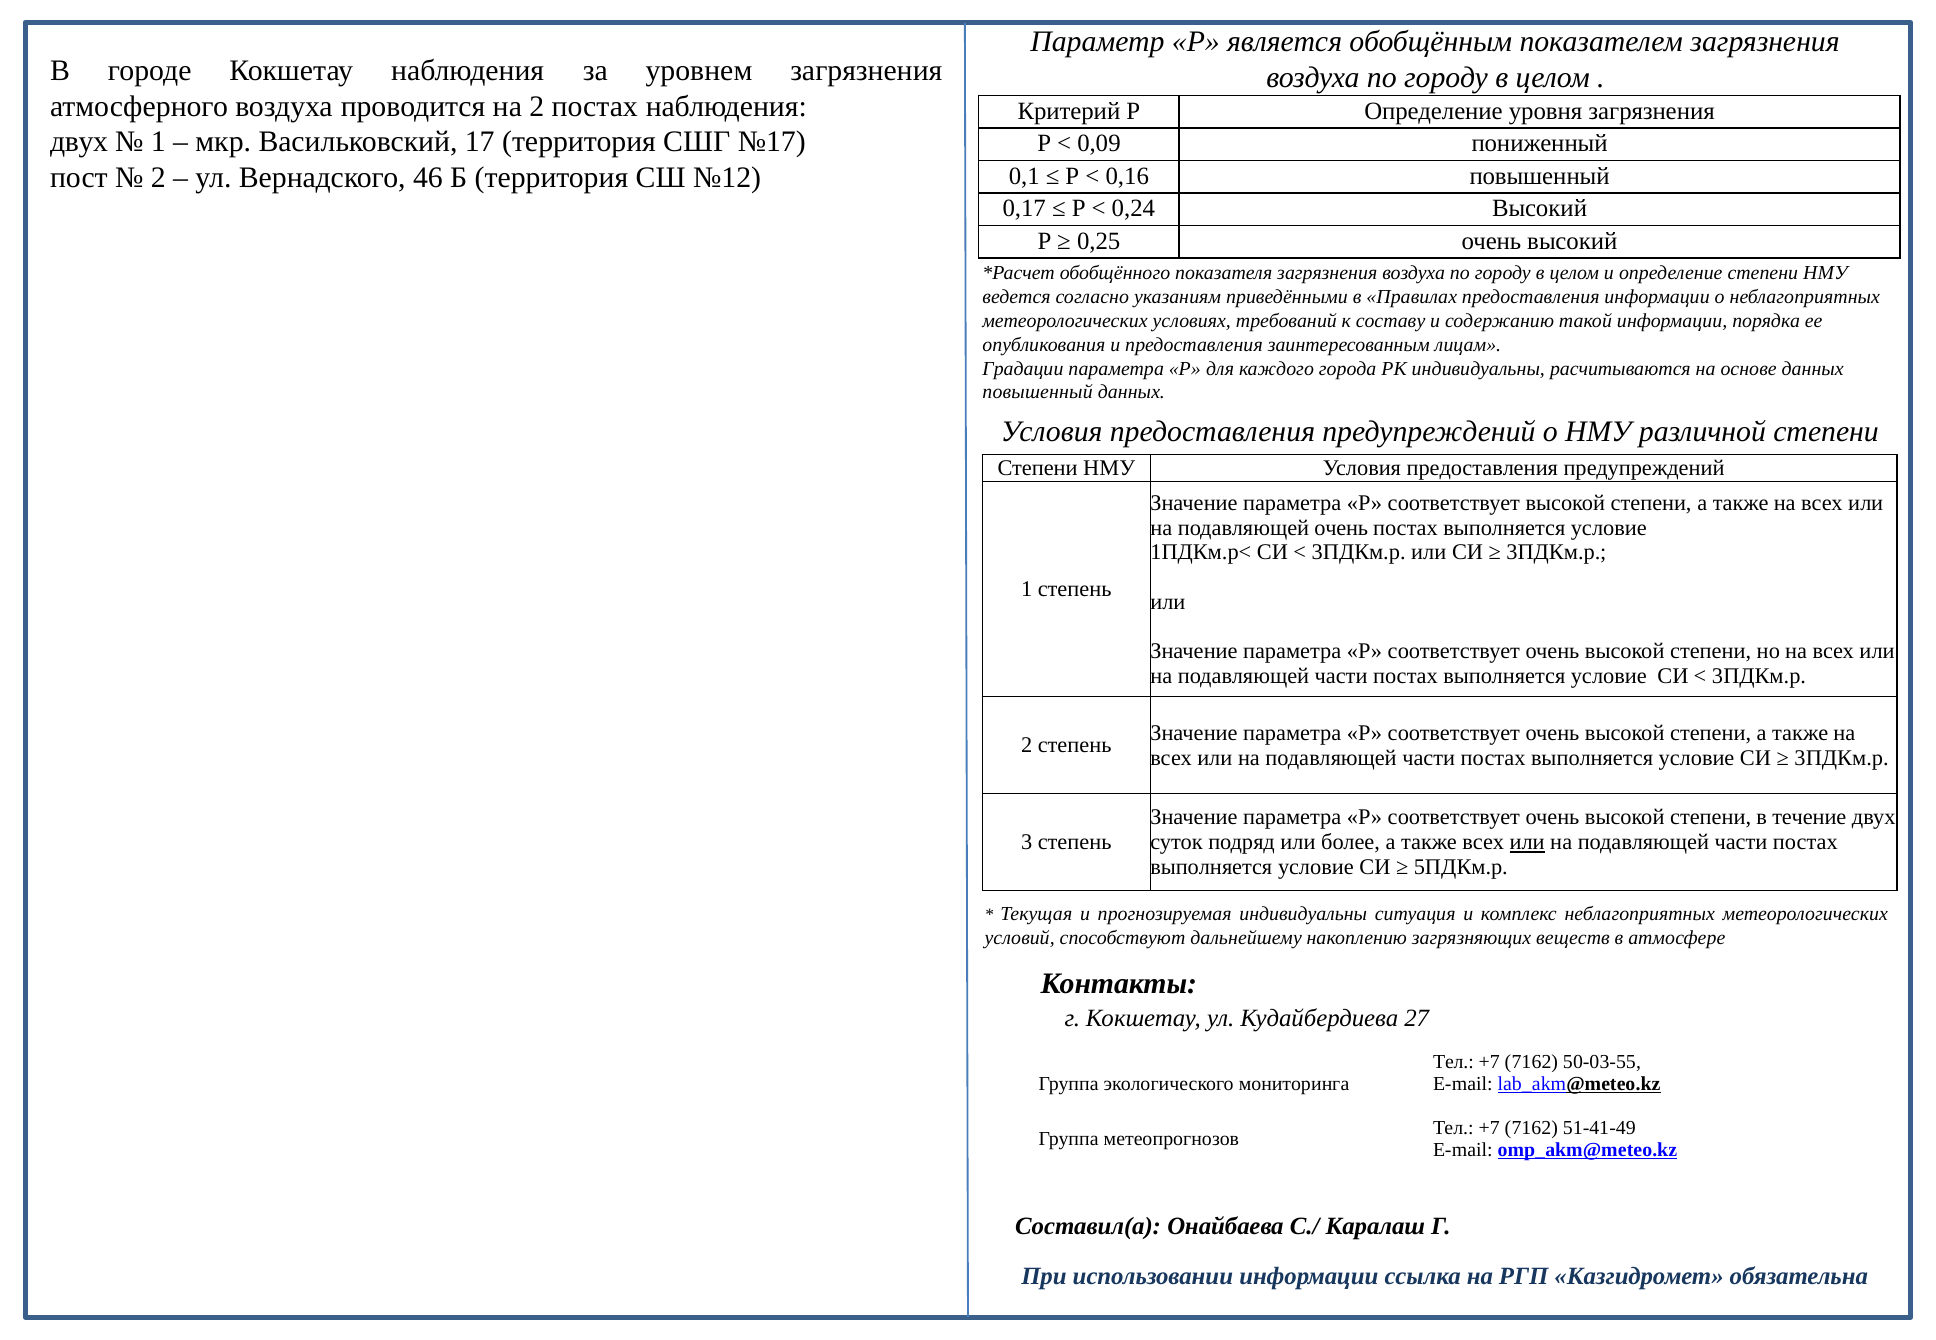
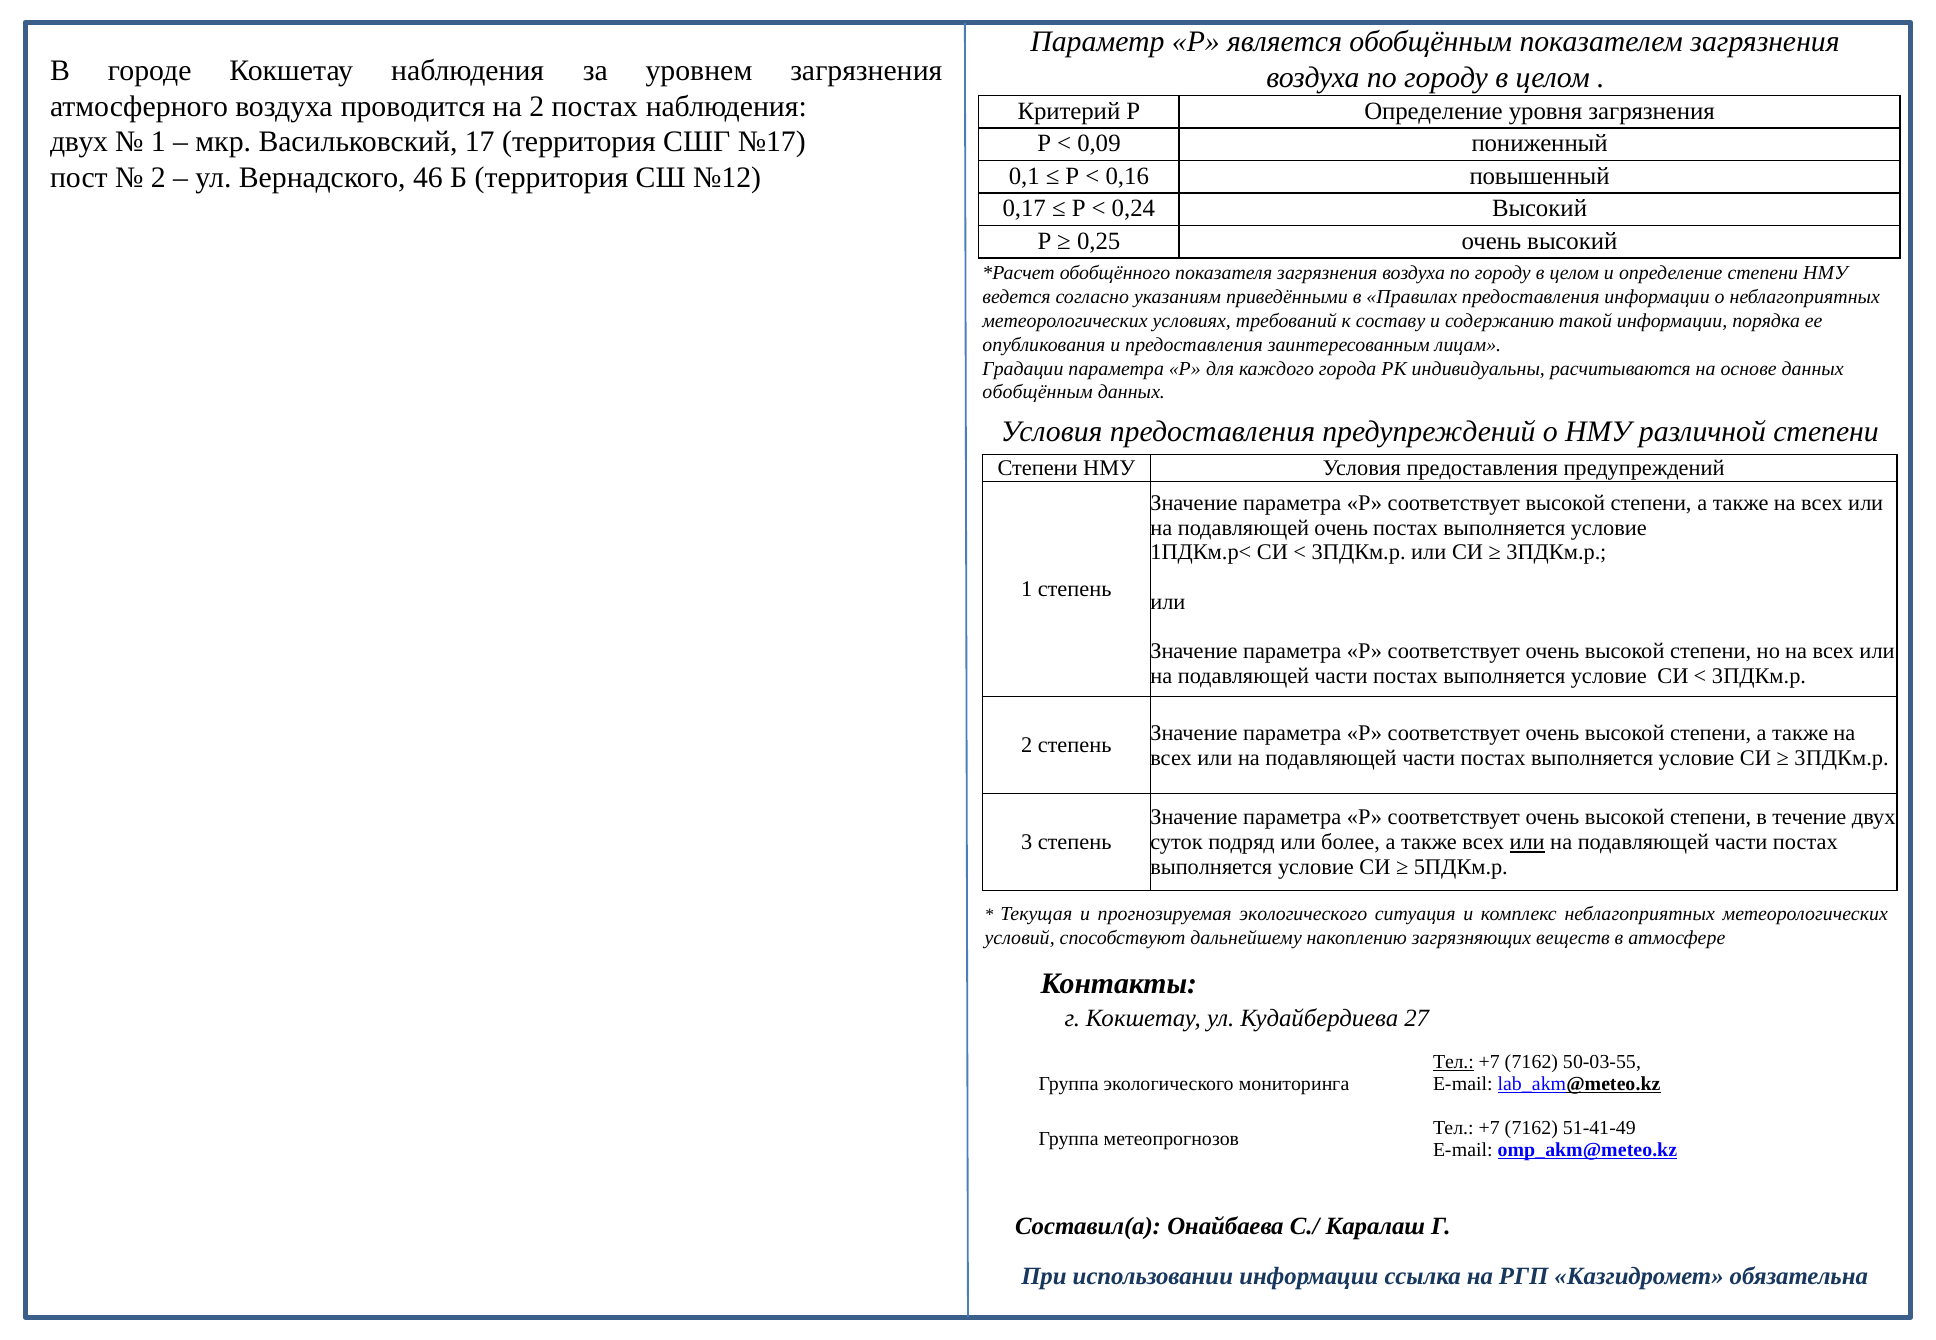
повышенный: повышенный -> обобщённым (1038, 392)
прогнозируемая индивидуальны: индивидуальны -> экологического (1303, 914)
Тел underline: none -> present (1453, 1062)
